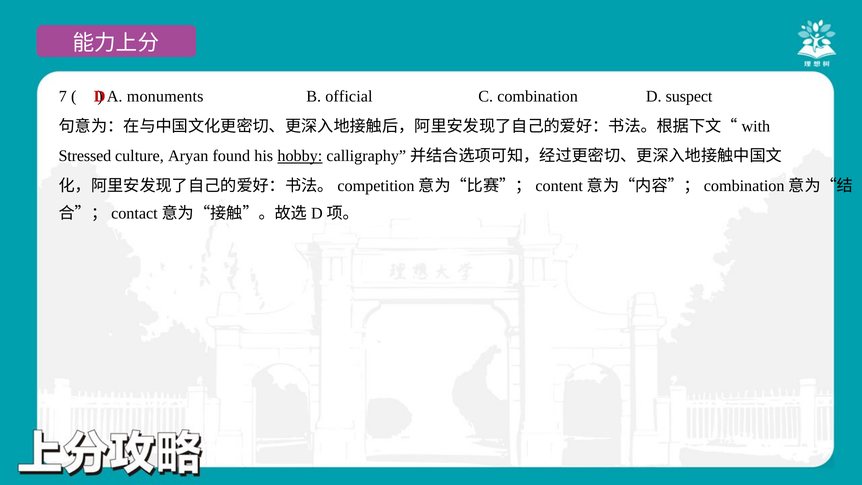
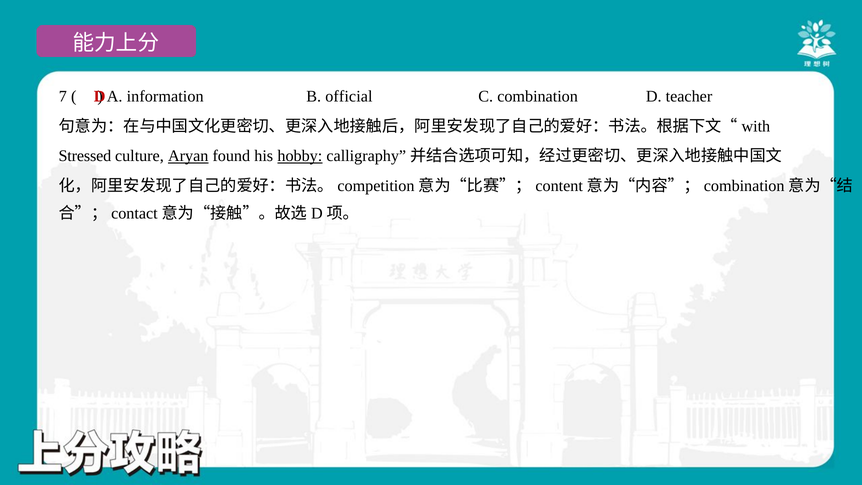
monuments: monuments -> information (165, 96)
suspect: suspect -> teacher (689, 96)
Aryan underline: none -> present (188, 156)
